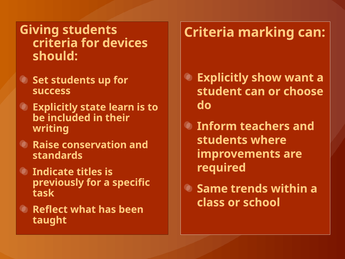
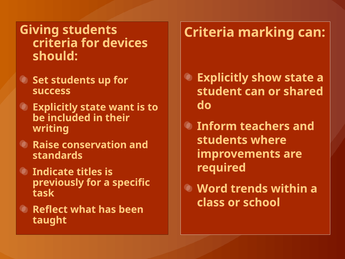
show want: want -> state (299, 78)
choose: choose -> shared (303, 91)
learn: learn -> want (121, 107)
Same: Same -> Word (212, 189)
